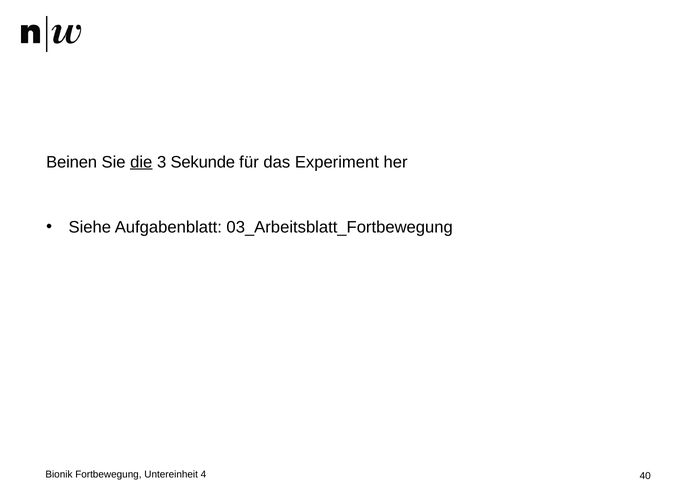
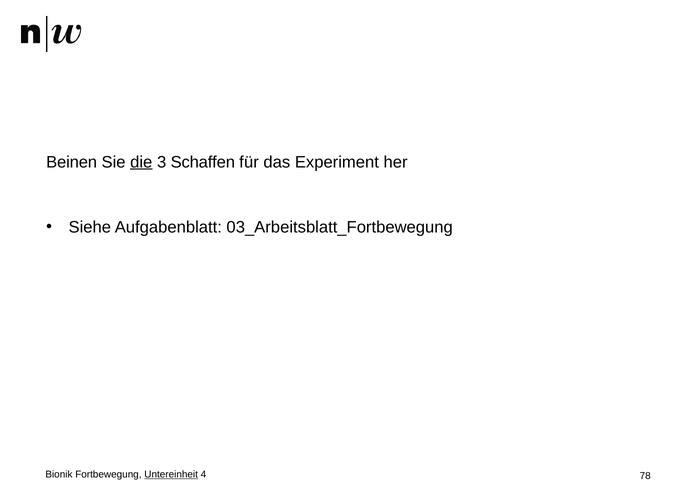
Sekunde: Sekunde -> Schaffen (203, 162)
Untereinheit underline: none -> present (171, 475)
40: 40 -> 78 (645, 476)
